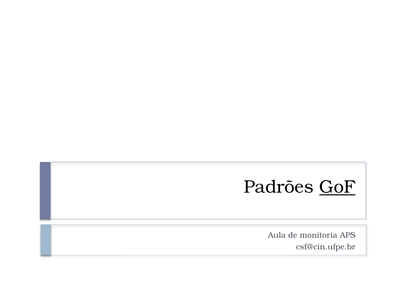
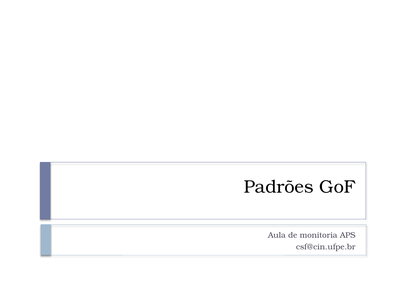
GoF underline: present -> none (337, 187)
